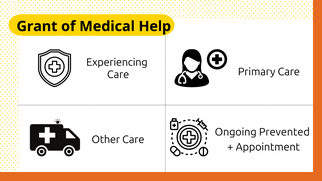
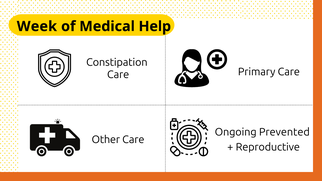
Grant: Grant -> Week (37, 26)
Experiencing: Experiencing -> Constipation (117, 62)
Appointment: Appointment -> Reproductive (268, 147)
